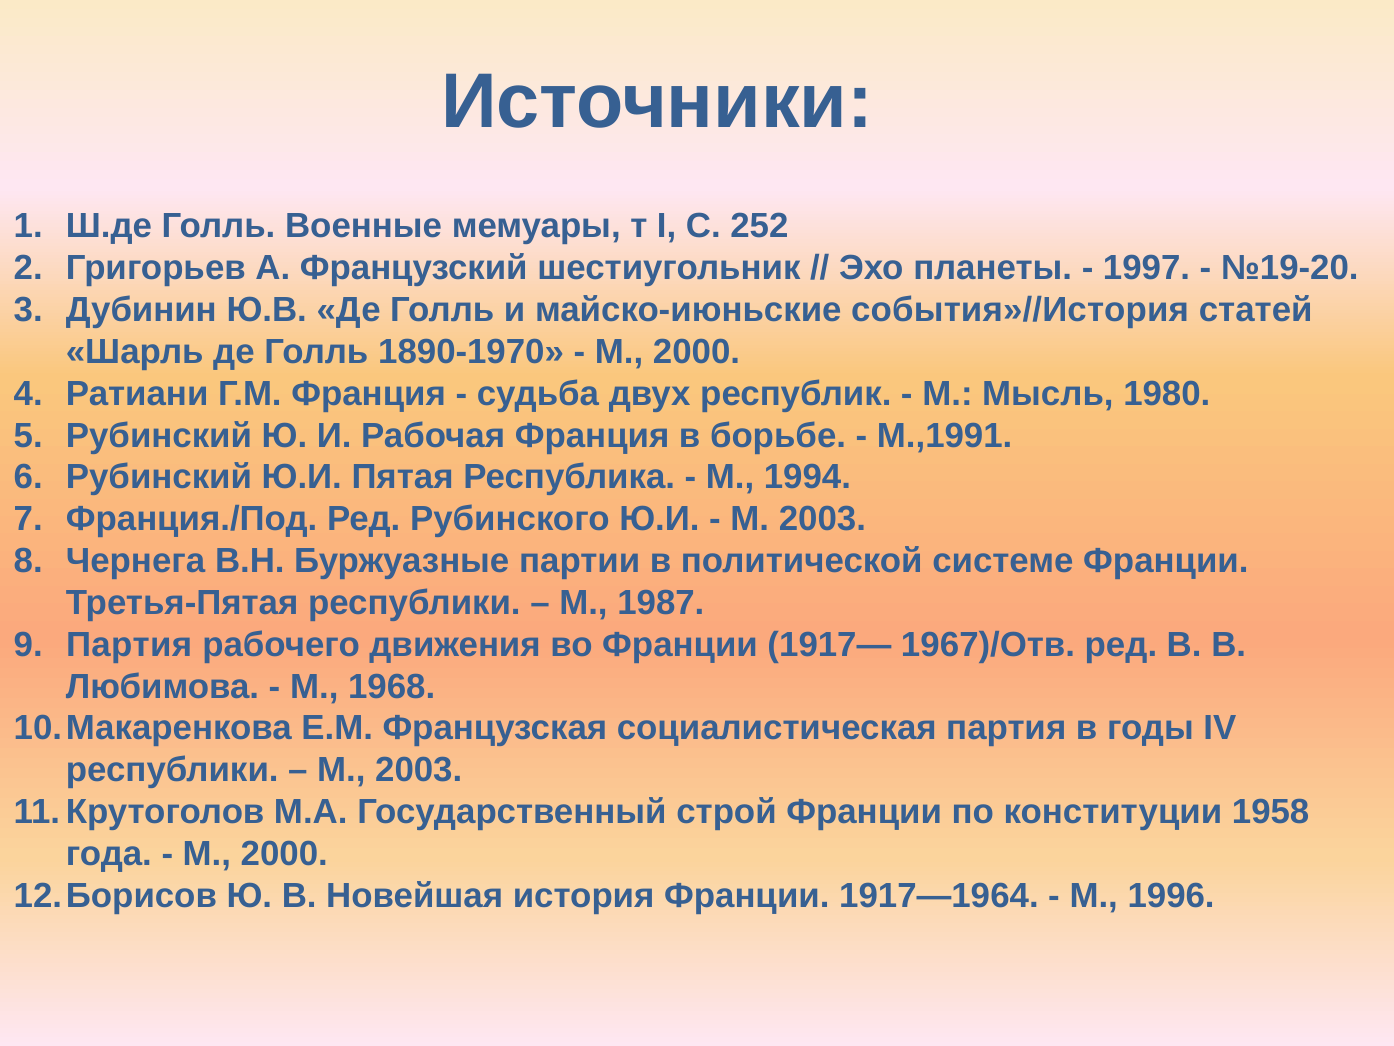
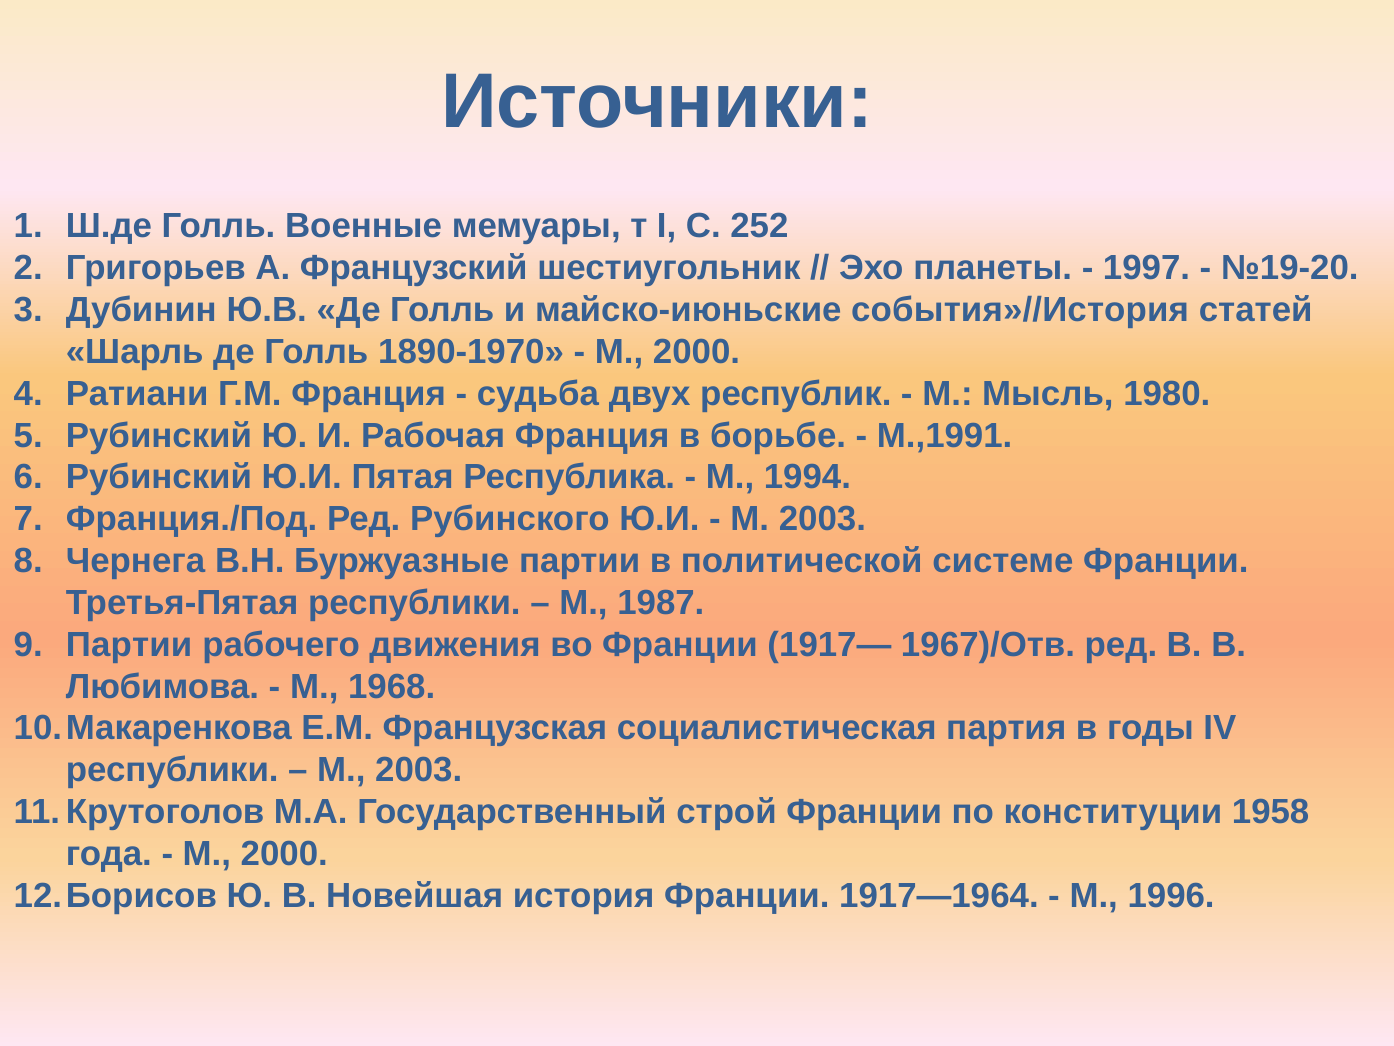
Партия: Партия -> Партии (129, 644)
